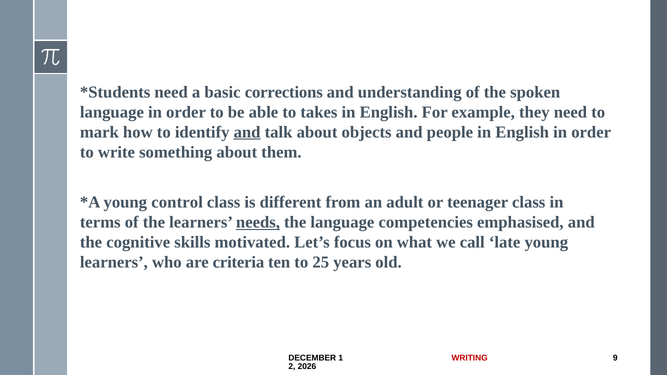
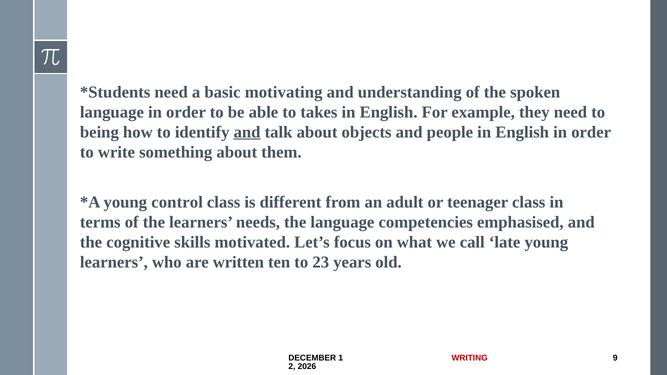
corrections: corrections -> motivating (284, 92)
mark: mark -> being (99, 132)
needs underline: present -> none (258, 222)
criteria: criteria -> written (238, 263)
25: 25 -> 23 (321, 263)
